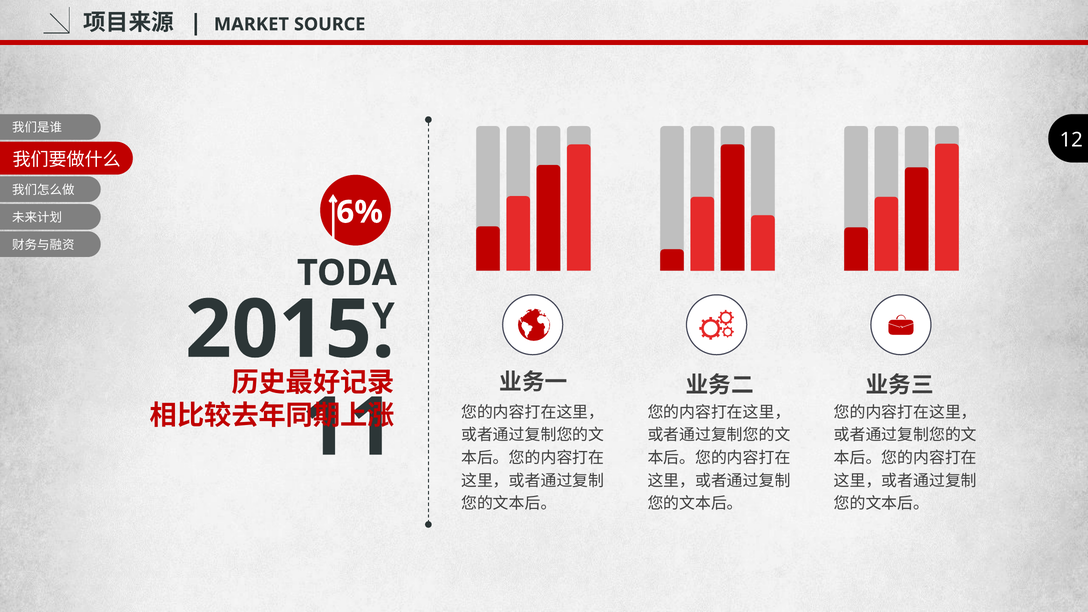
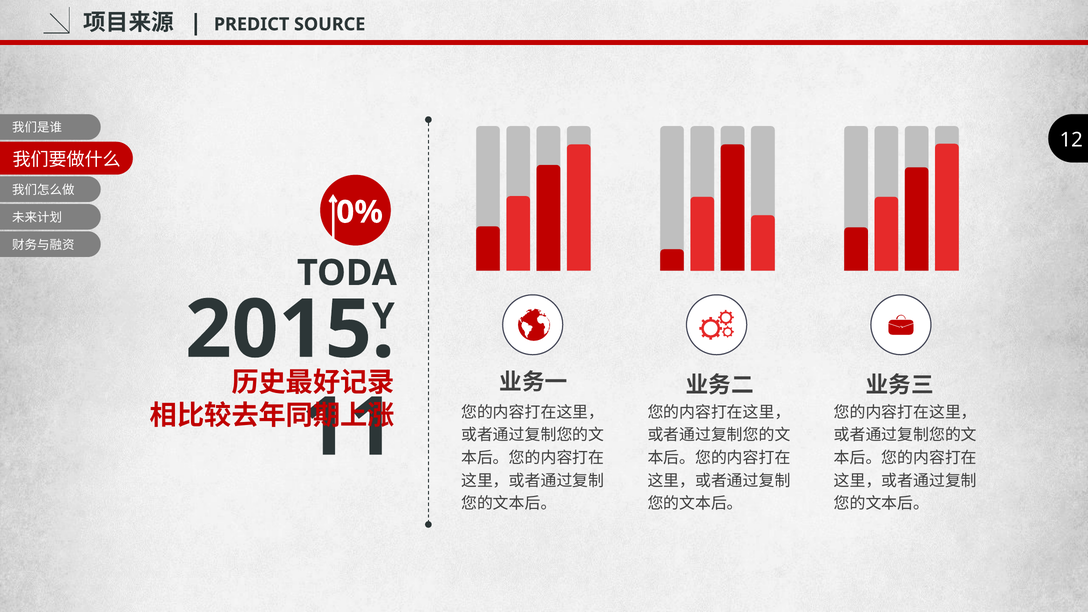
MARKET: MARKET -> PREDICT (252, 24)
6%: 6% -> 0% (360, 212)
